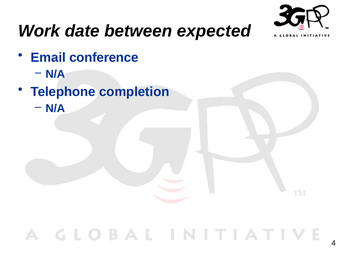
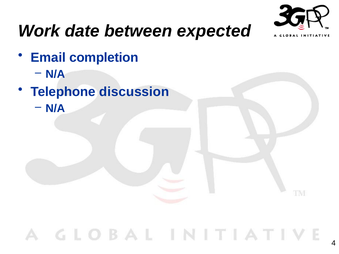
conference: conference -> completion (104, 57)
completion: completion -> discussion (134, 92)
